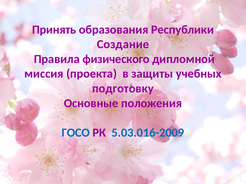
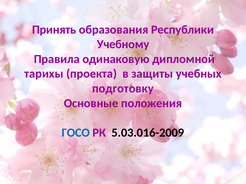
Создание: Создание -> Учебному (123, 44)
физического: физического -> одинаковую (116, 59)
миссия: миссия -> тарихы (44, 74)
5.03.016-2009 colour: blue -> black (148, 133)
